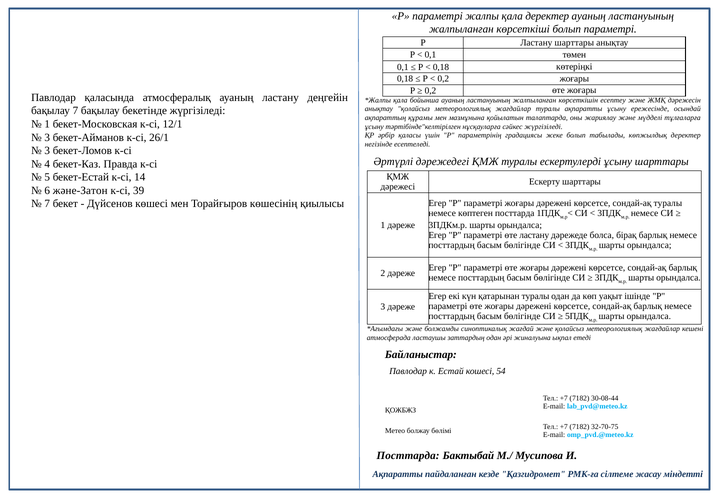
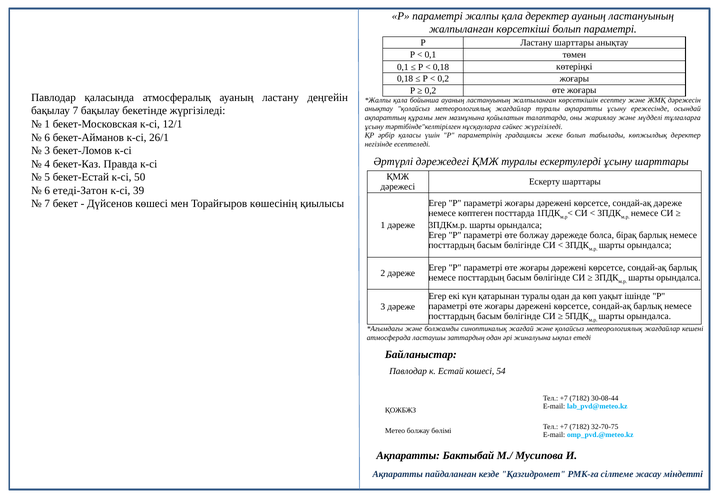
3: 3 -> 6 (47, 137)
14: 14 -> 50 (140, 177)
және-Затон: және-Затон -> етеді-Затон (80, 190)
сондай-ақ туралы: туралы -> дәреже (668, 203)
өте ластану: ластану -> болжау (534, 235)
Посттарда: Посттарда -> Ақпаратты (408, 455)
